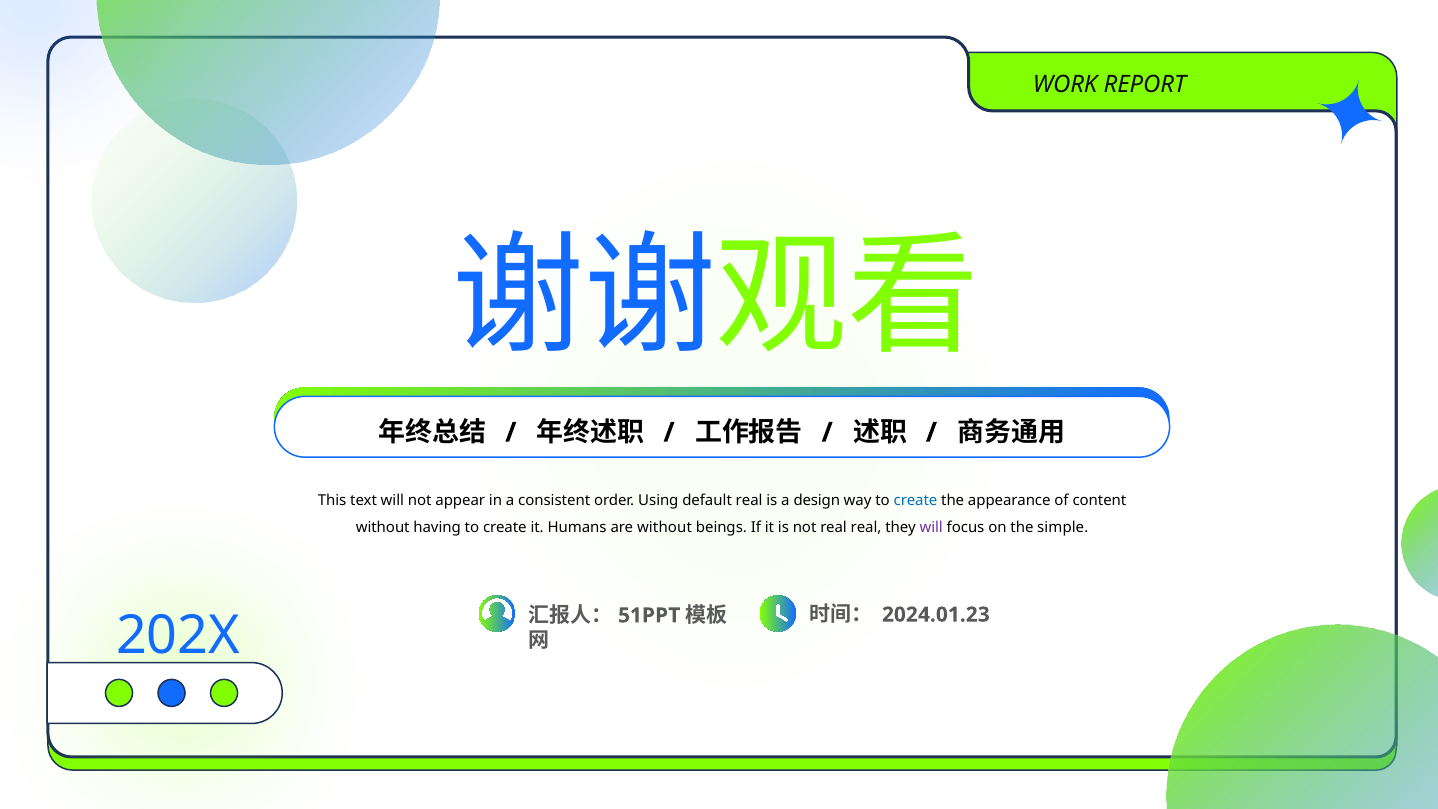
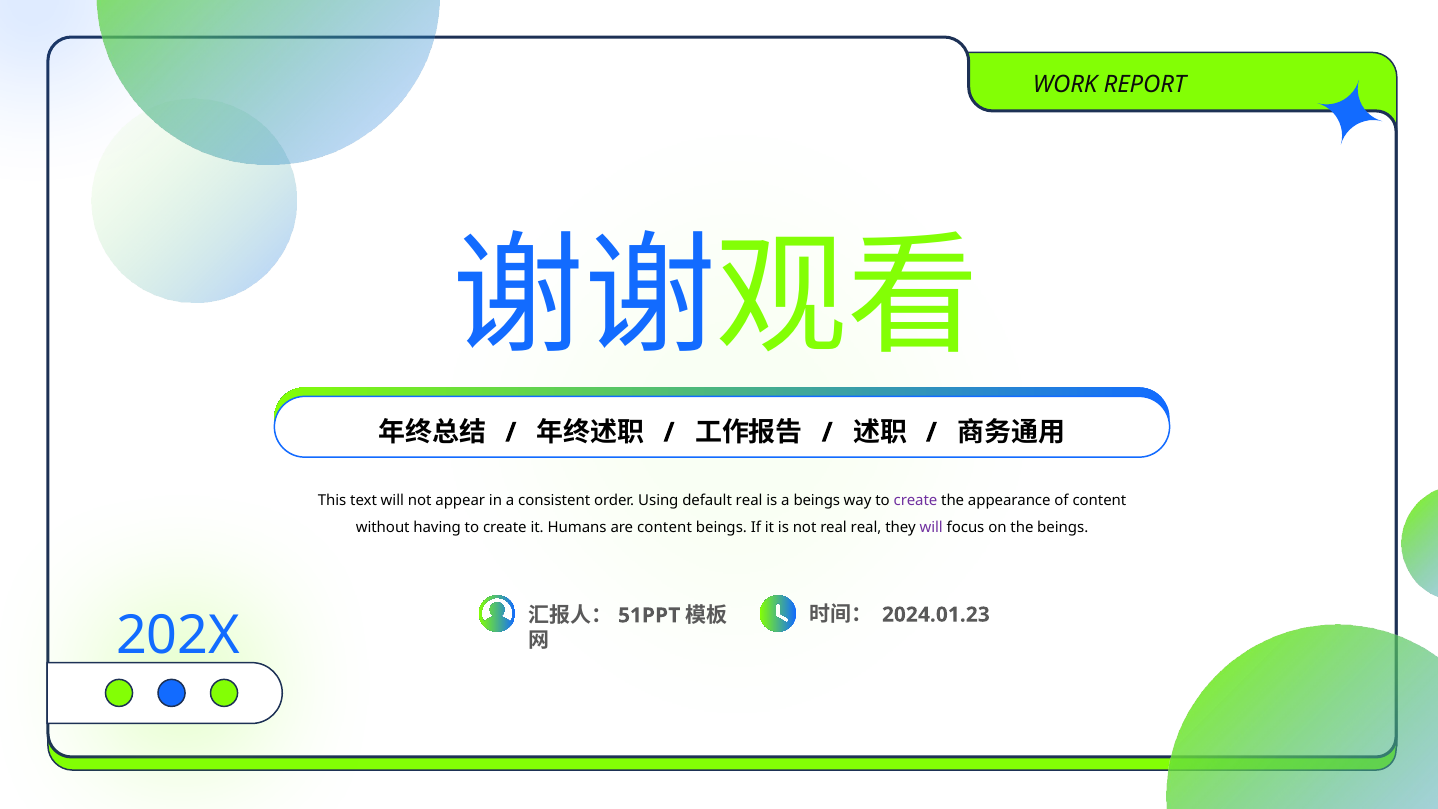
a design: design -> beings (817, 501)
create colour: blue -> purple (915, 501)
are without: without -> content (665, 528)
the simple: simple -> beings (1063, 528)
